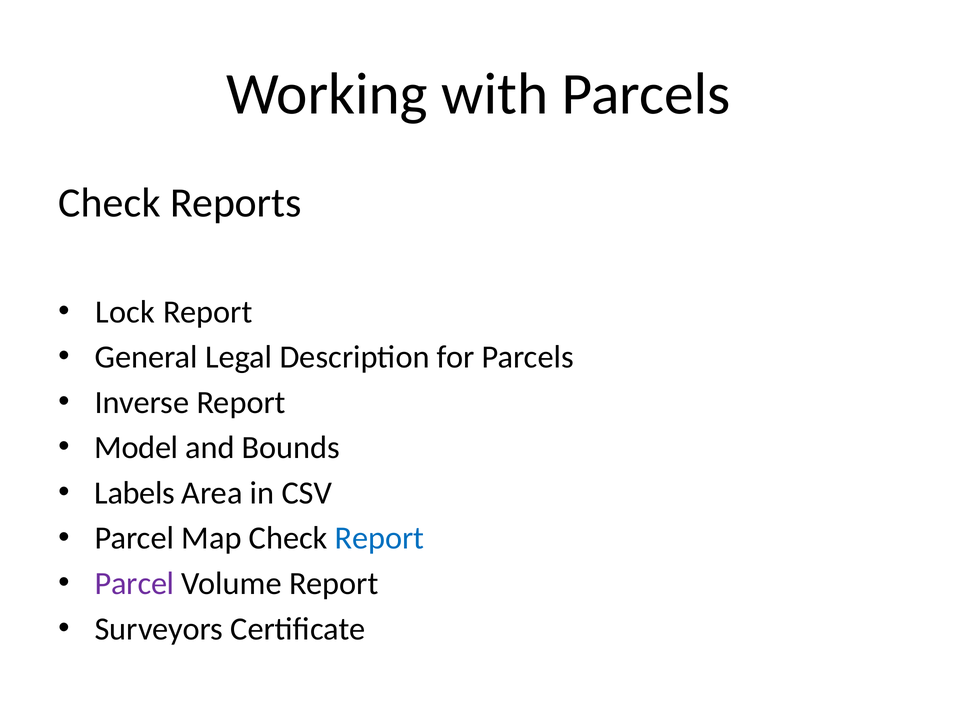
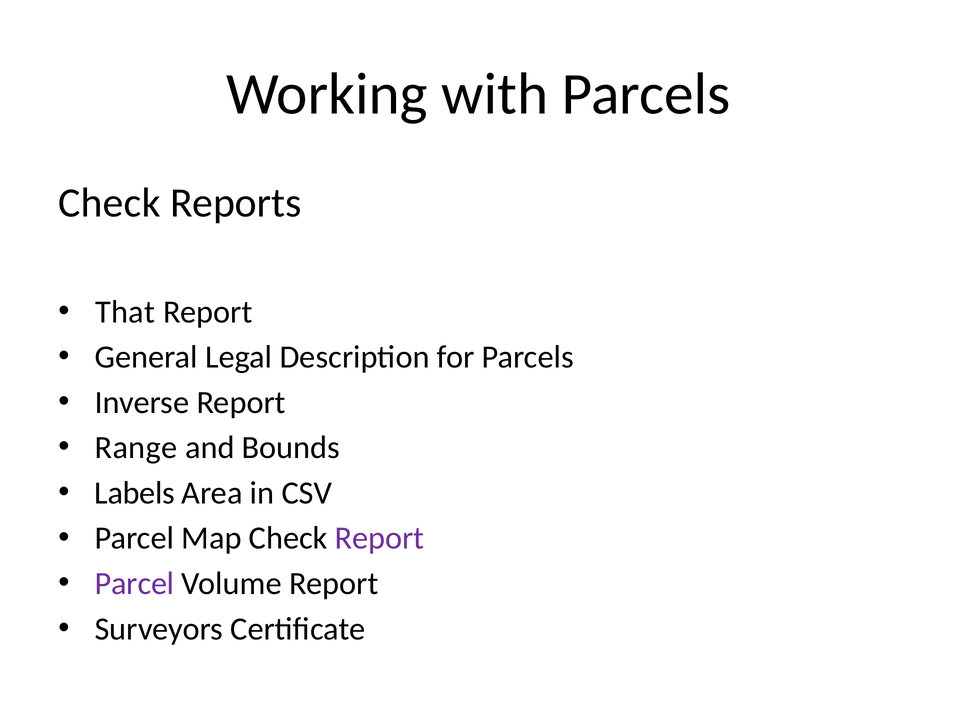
Lock: Lock -> That (125, 312)
Model: Model -> Range (136, 448)
Report colour: blue -> purple (380, 538)
